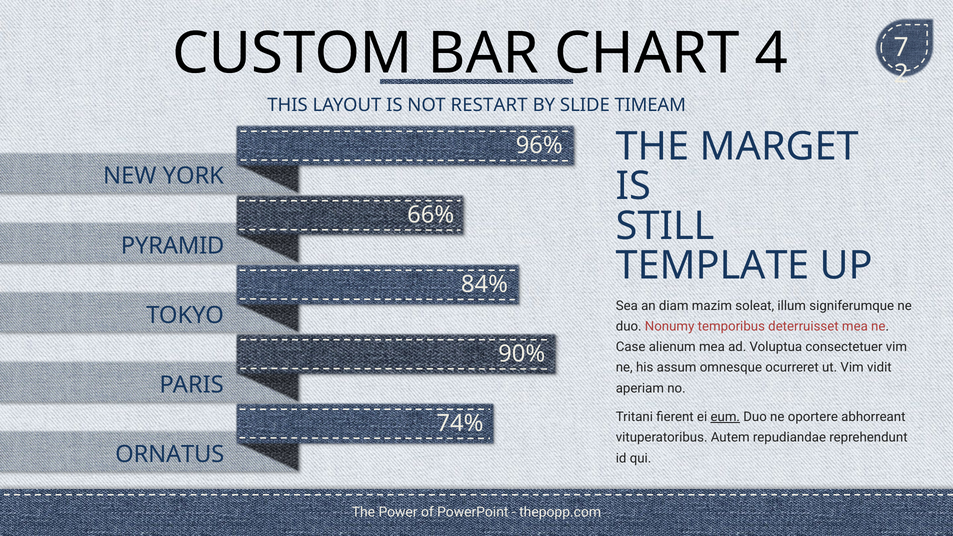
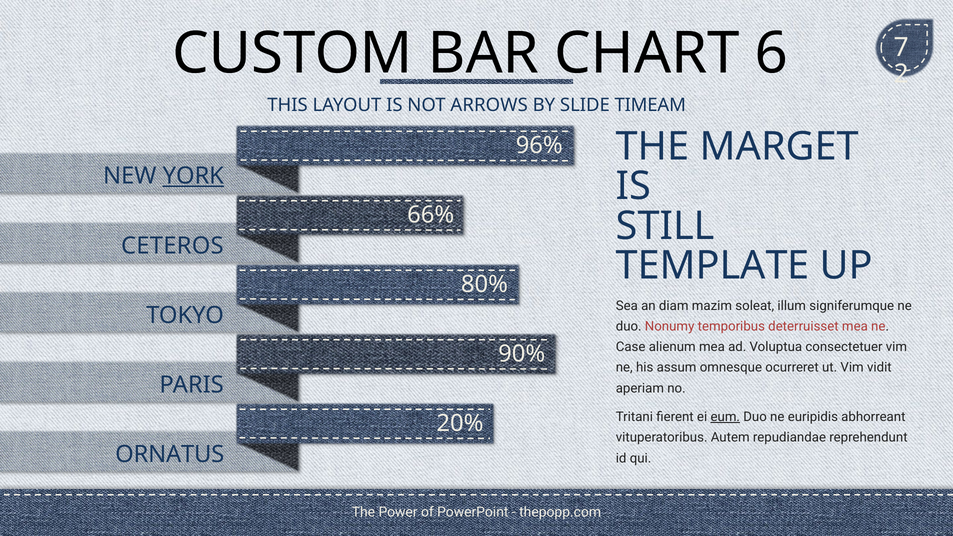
4: 4 -> 6 (771, 54)
RESTART: RESTART -> ARROWS (489, 105)
YORK underline: none -> present (193, 176)
PYRAMID: PYRAMID -> CETEROS (172, 246)
84%: 84% -> 80% (484, 284)
oportere: oportere -> euripidis (813, 417)
74%: 74% -> 20% (460, 423)
